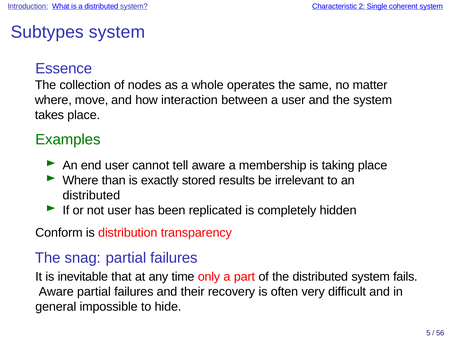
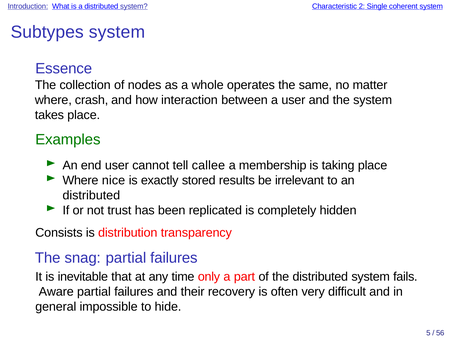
move: move -> crash (92, 100)
tell aware: aware -> callee (208, 166)
than: than -> nice (114, 180)
not user: user -> trust (119, 210)
Conform: Conform -> Consists (59, 233)
